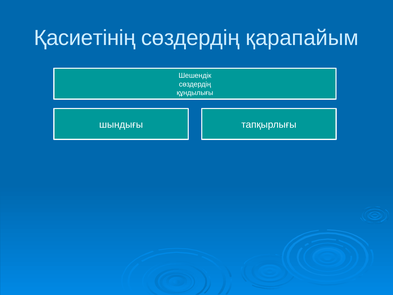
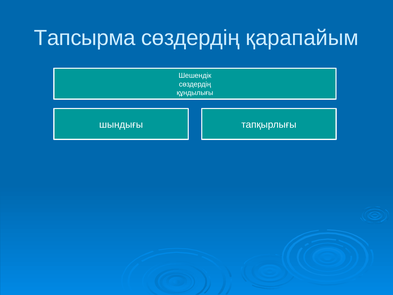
Қасиетінің: Қасиетінің -> Тапсырма (85, 38)
